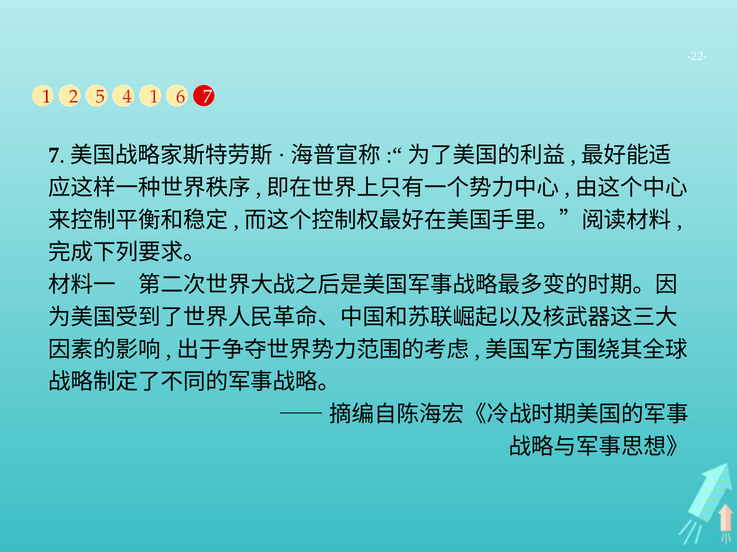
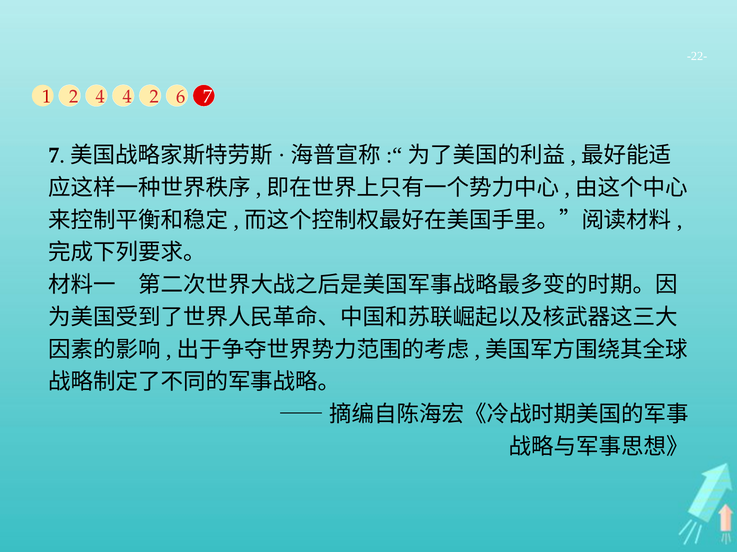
2 5: 5 -> 4 (101, 97)
4 1: 1 -> 2 (154, 97)
